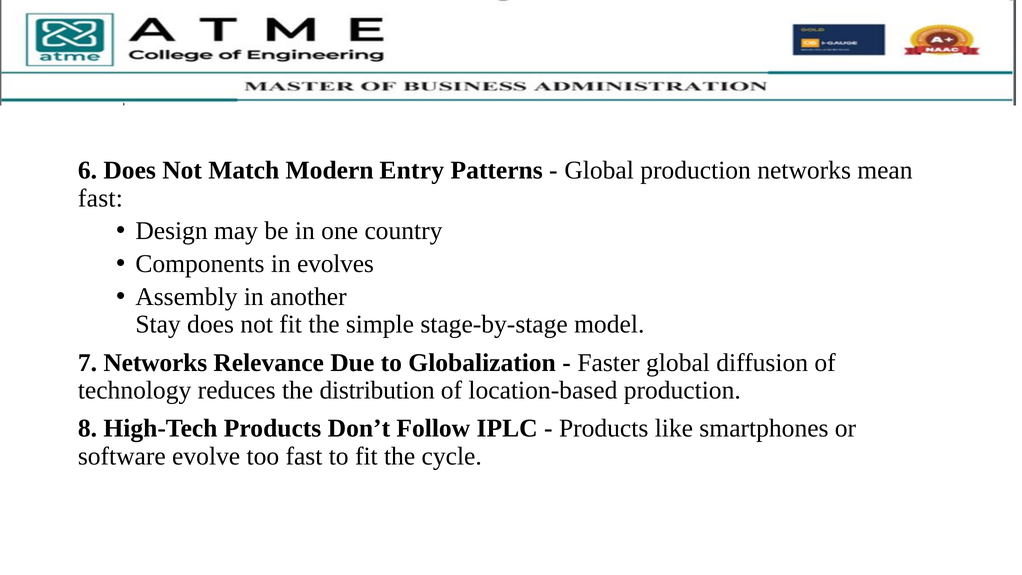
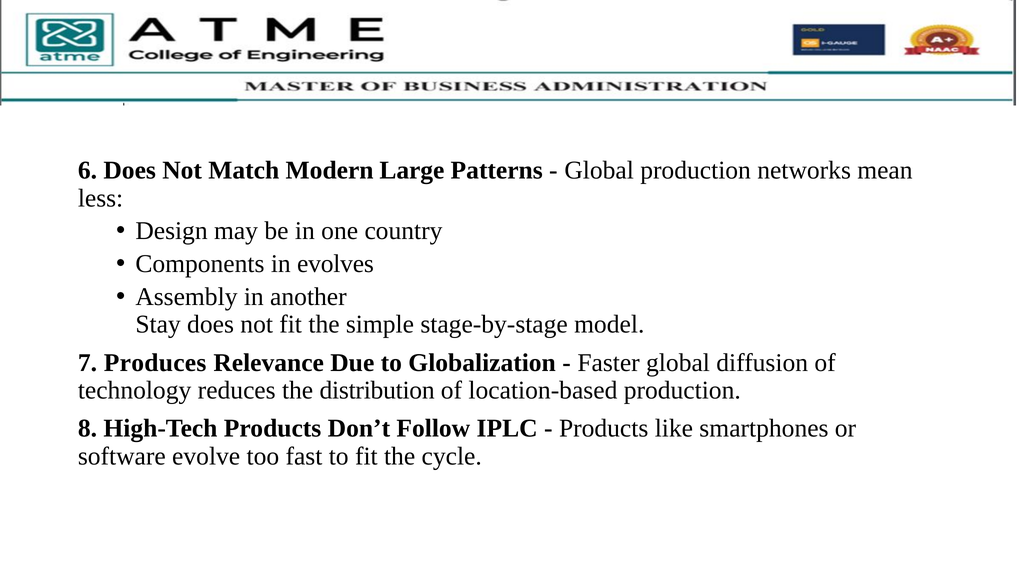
Entry: Entry -> Large (412, 171)
fast: fast -> less (101, 198)
7 Networks: Networks -> Produces (155, 363)
